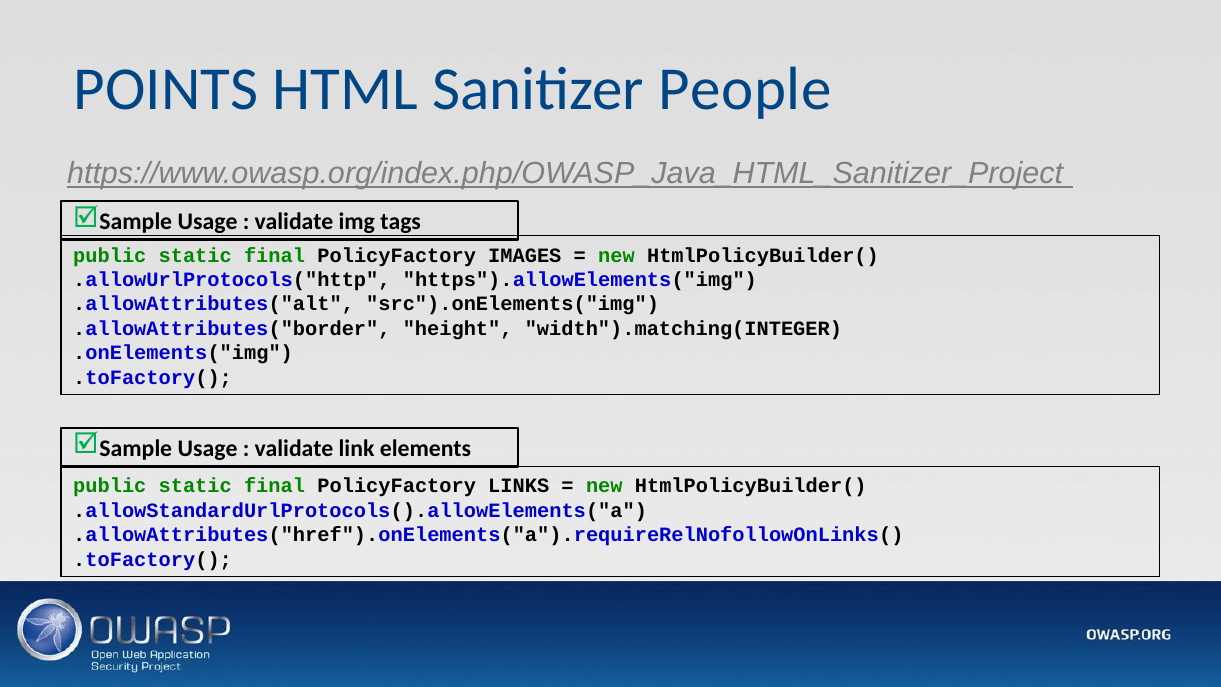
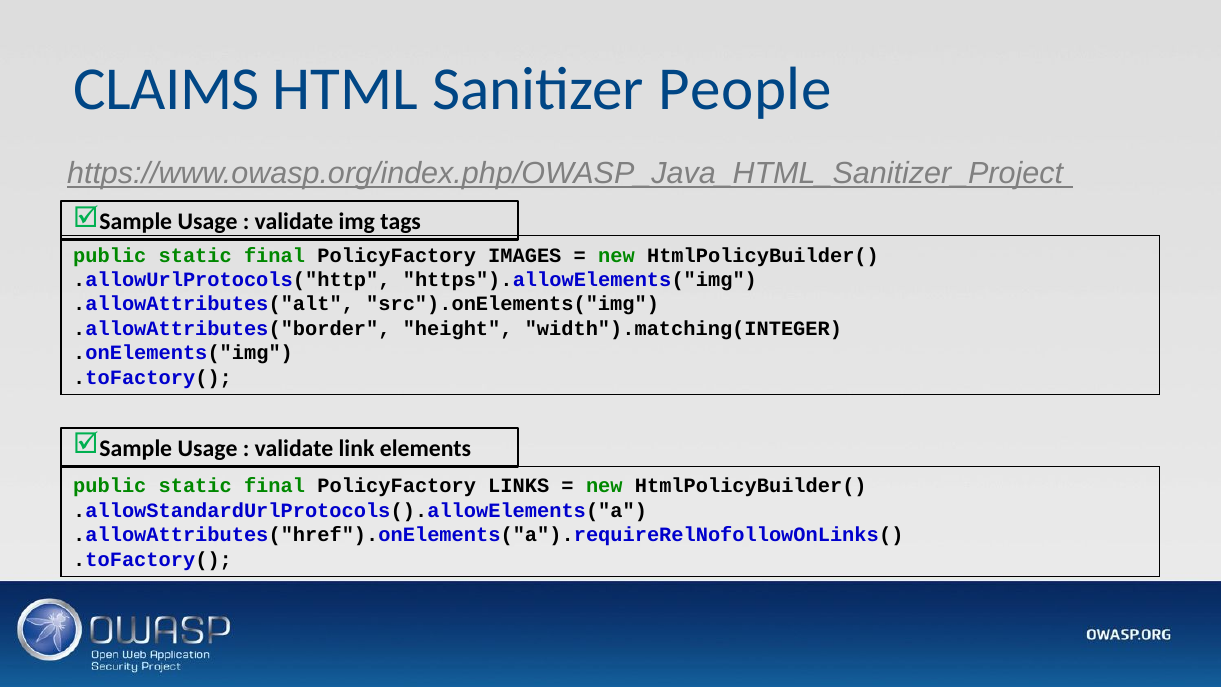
POINTS: POINTS -> CLAIMS (167, 89)
